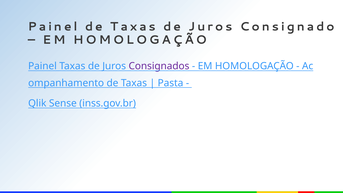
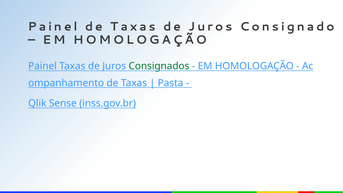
Consignados colour: purple -> green (159, 66)
